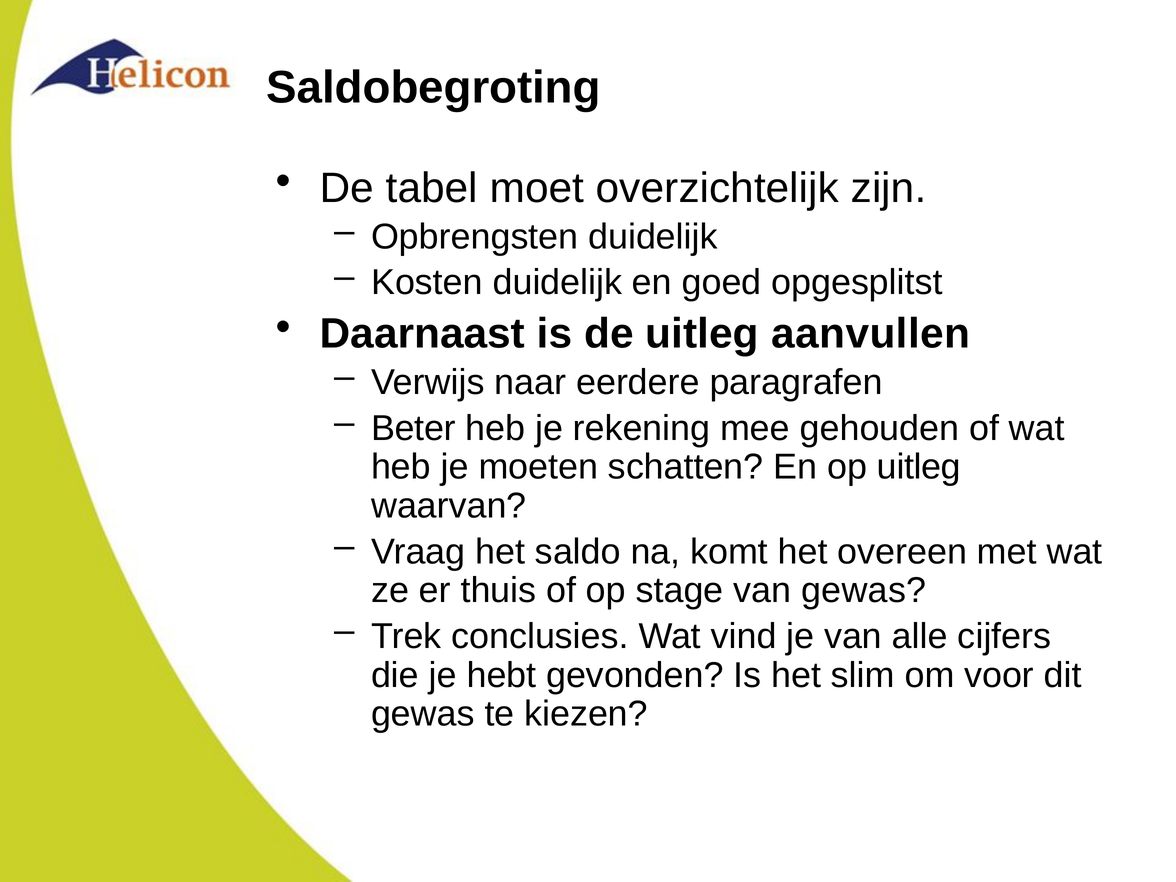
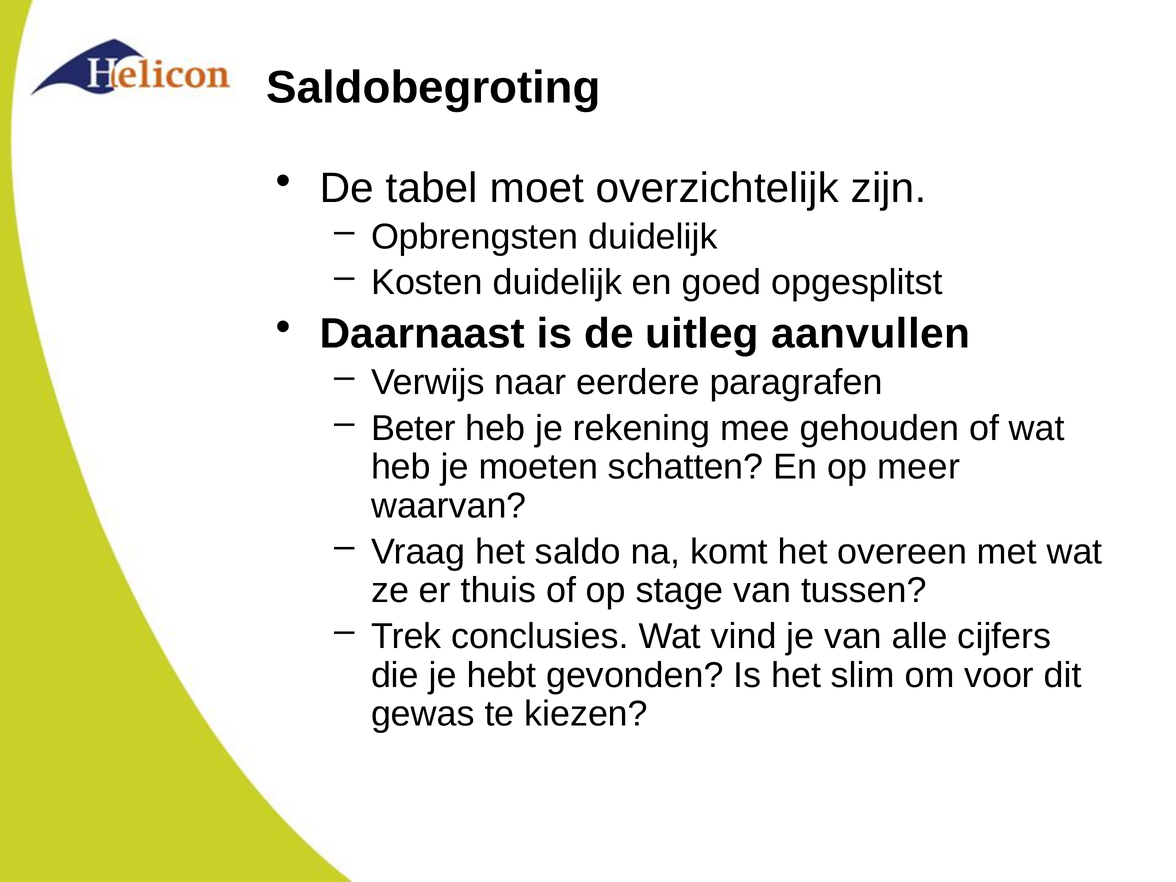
op uitleg: uitleg -> meer (919, 467)
van gewas: gewas -> tussen (864, 591)
